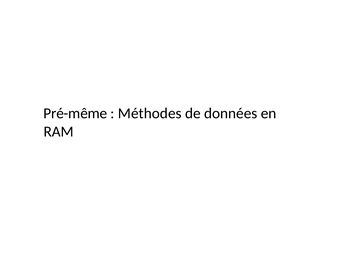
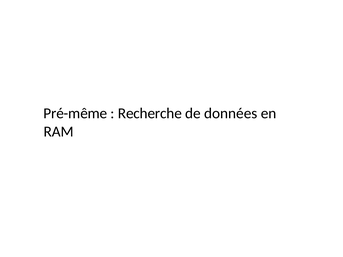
Méthodes: Méthodes -> Recherche (150, 114)
